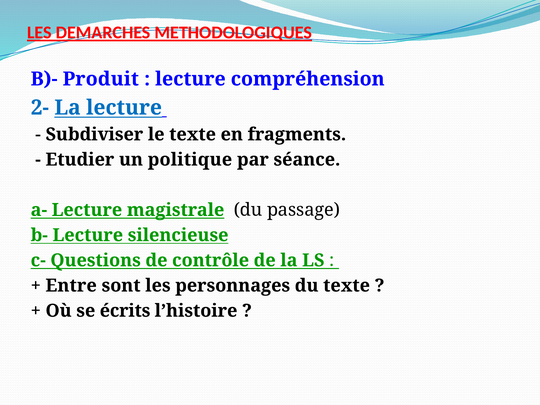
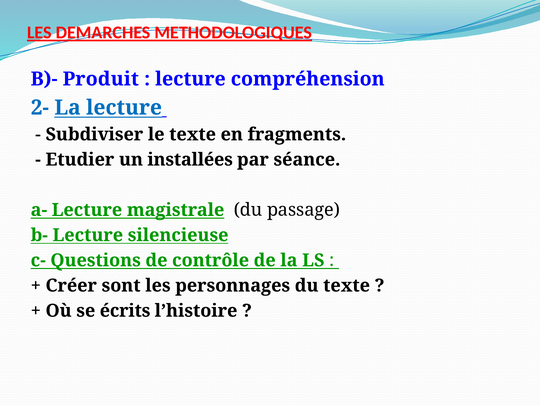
politique: politique -> installées (190, 160)
Entre: Entre -> Créer (71, 286)
